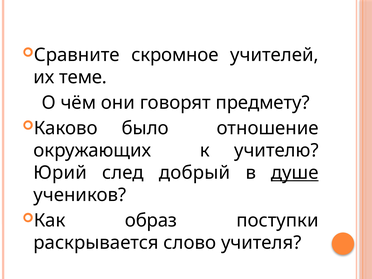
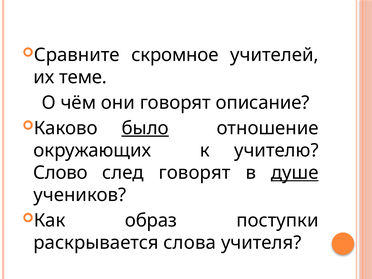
предмету: предмету -> описание (263, 103)
было underline: none -> present (145, 128)
Юрий: Юрий -> Слово (60, 173)
след добрый: добрый -> говорят (195, 173)
слово: слово -> слова (190, 243)
